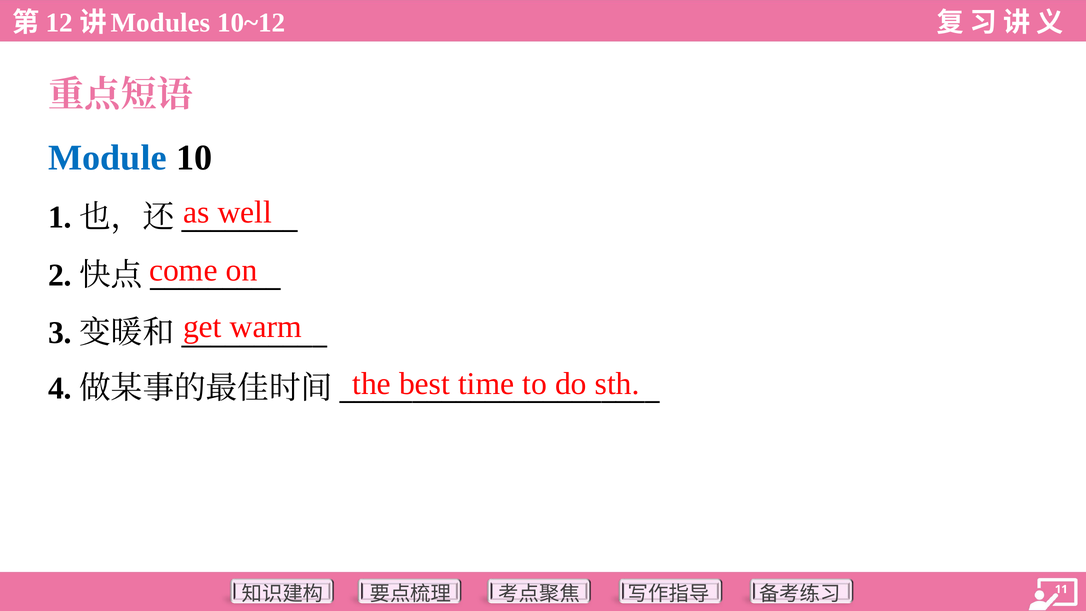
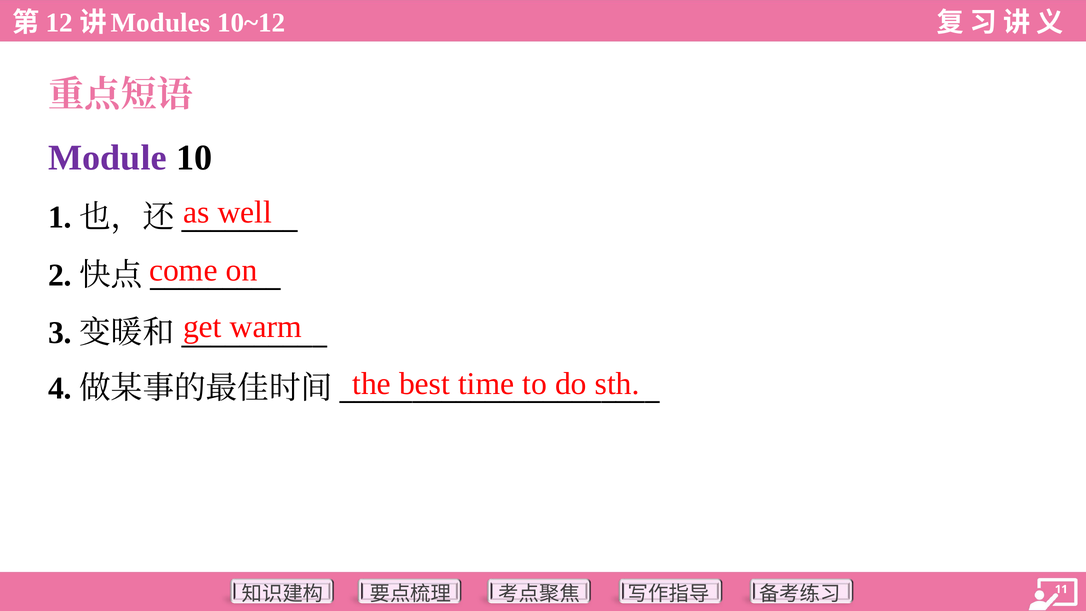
Module colour: blue -> purple (107, 158)
